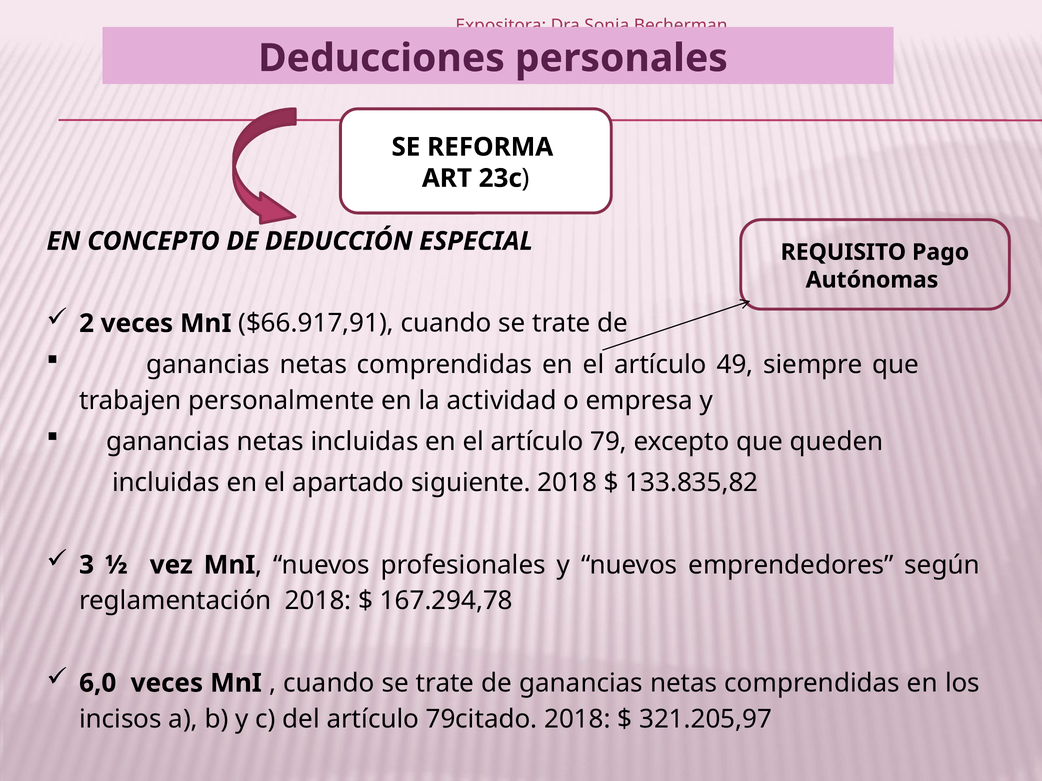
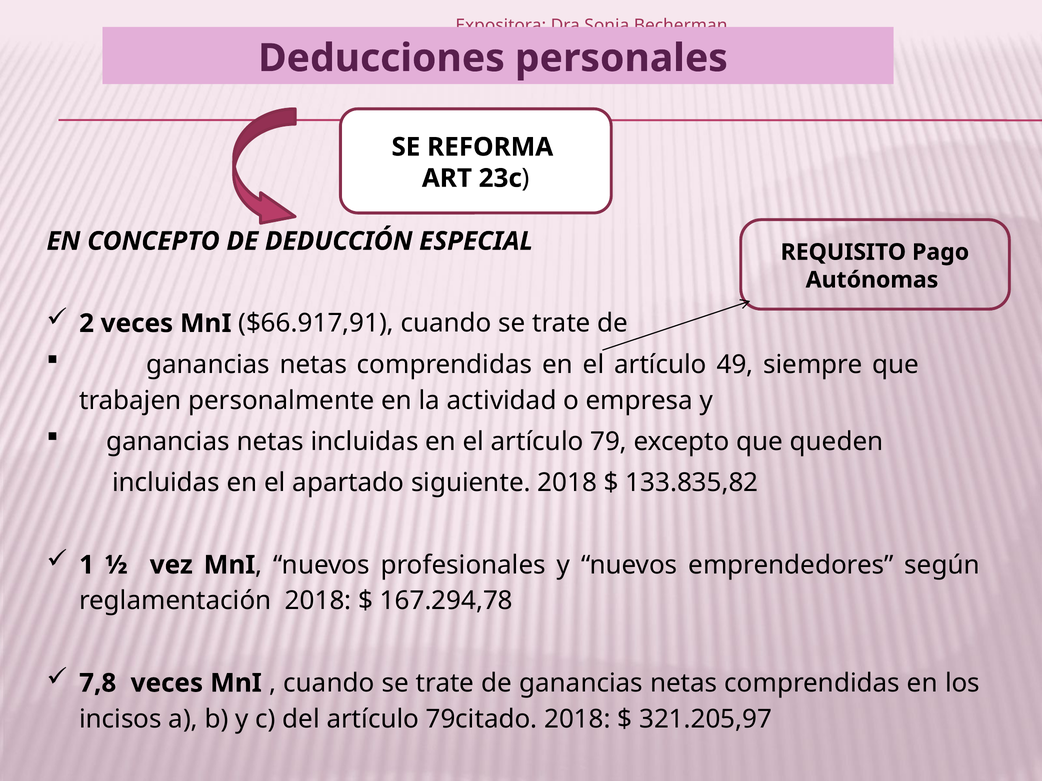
3: 3 -> 1 (87, 565)
6,0: 6,0 -> 7,8 (98, 684)
